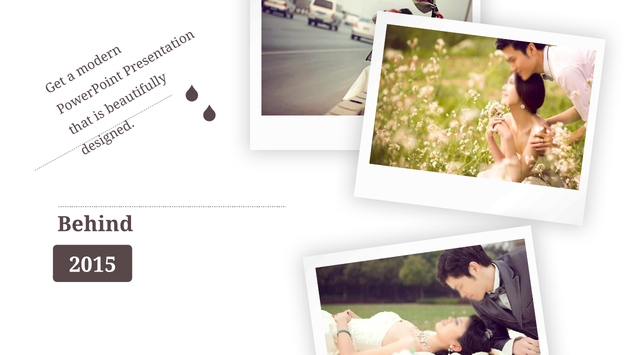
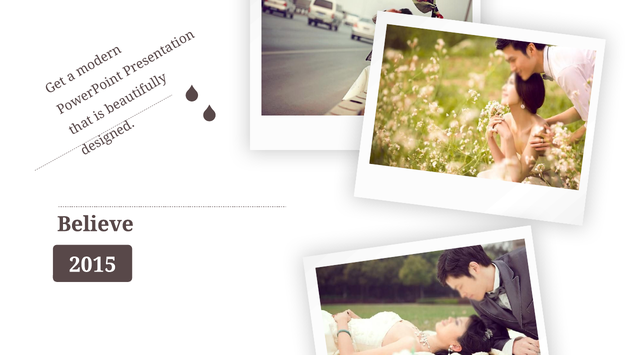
Behind: Behind -> Believe (95, 224)
